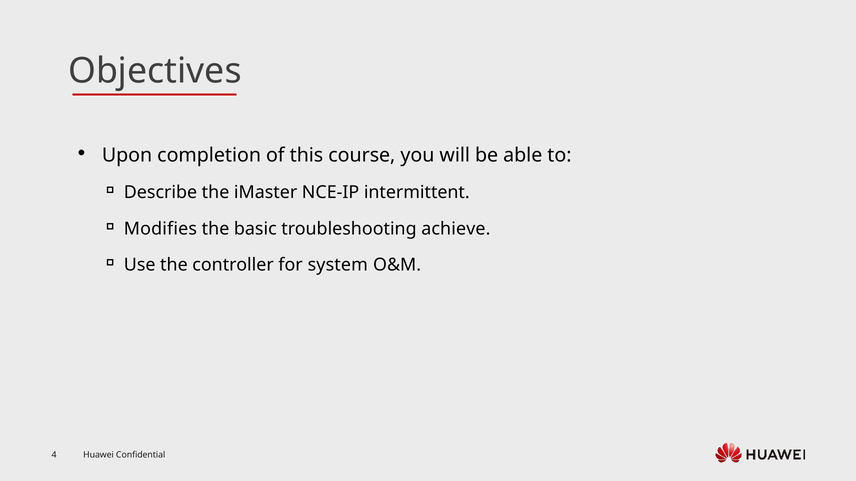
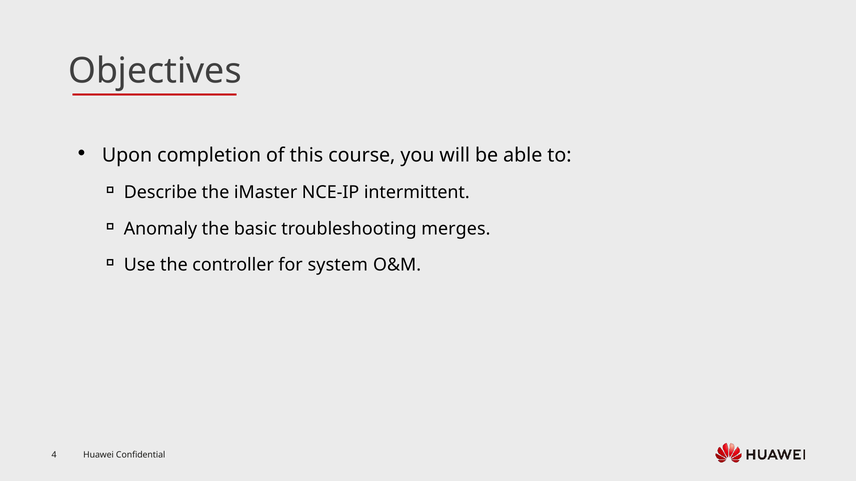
Modifies: Modifies -> Anomaly (161, 229)
achieve: achieve -> merges (456, 229)
